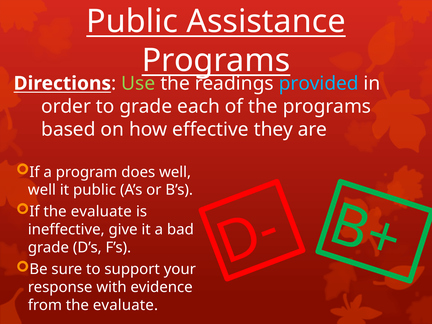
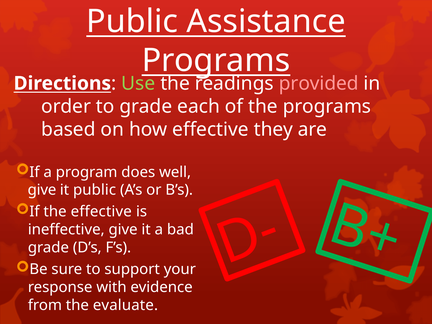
provided colour: light blue -> pink (319, 83)
well: well -> give (42, 190)
If the evaluate: evaluate -> effective (101, 212)
